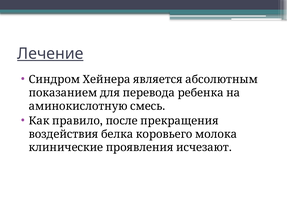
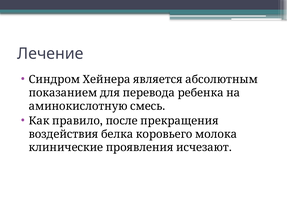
Лечение underline: present -> none (50, 54)
